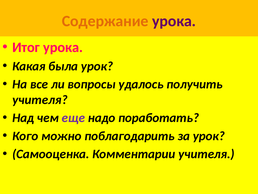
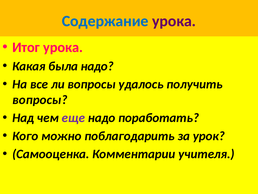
Содержание colour: orange -> blue (105, 21)
была урок: урок -> надо (97, 66)
учителя: учителя -> вопросы (40, 100)
